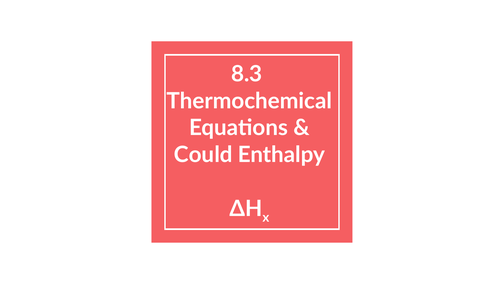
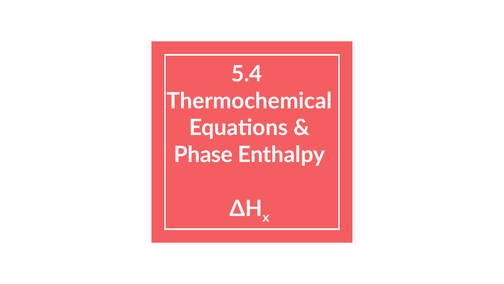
8.3: 8.3 -> 5.4 (247, 74)
Could: Could -> Phase (203, 155)
